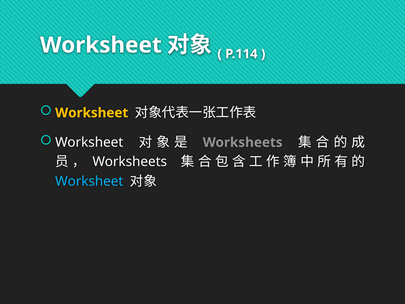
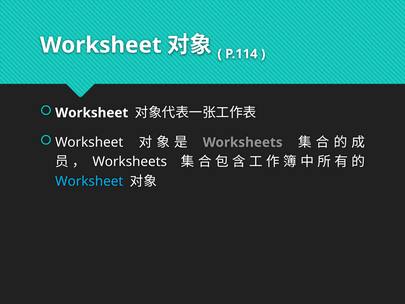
Worksheet colour: yellow -> white (92, 113)
